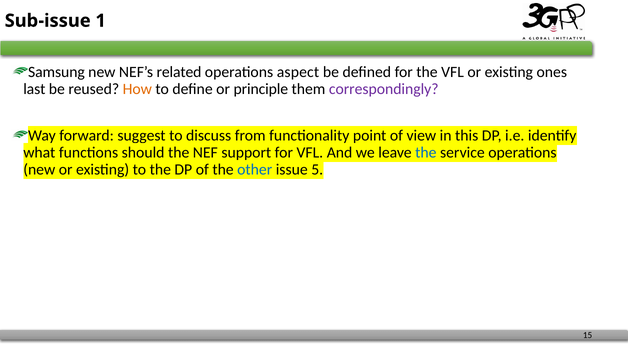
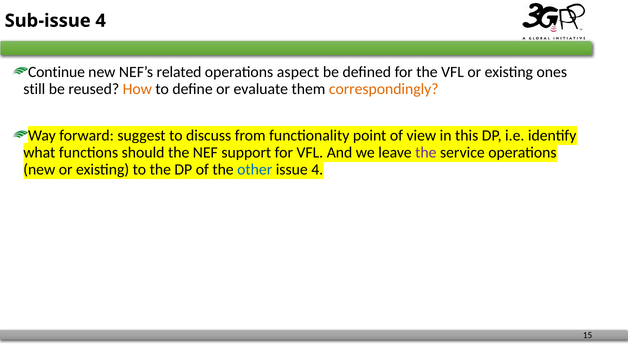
Sub-issue 1: 1 -> 4 (101, 21)
Samsung: Samsung -> Continue (56, 72)
last: last -> still (34, 89)
principle: principle -> evaluate (261, 89)
correspondingly colour: purple -> orange (384, 89)
the colour: blue -> purple (426, 153)
issue 5: 5 -> 4 (317, 170)
